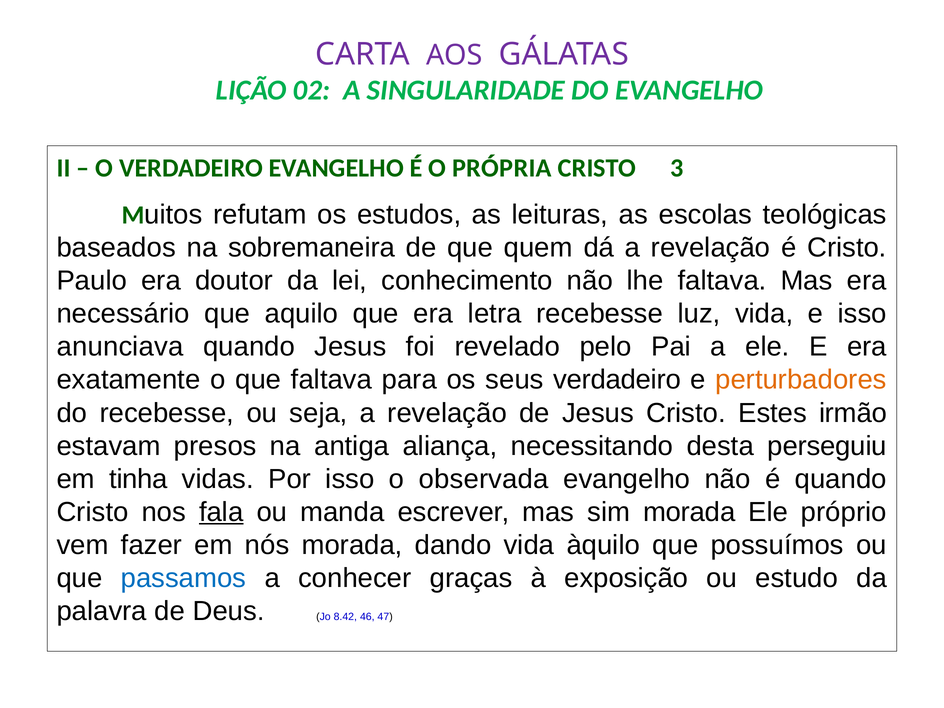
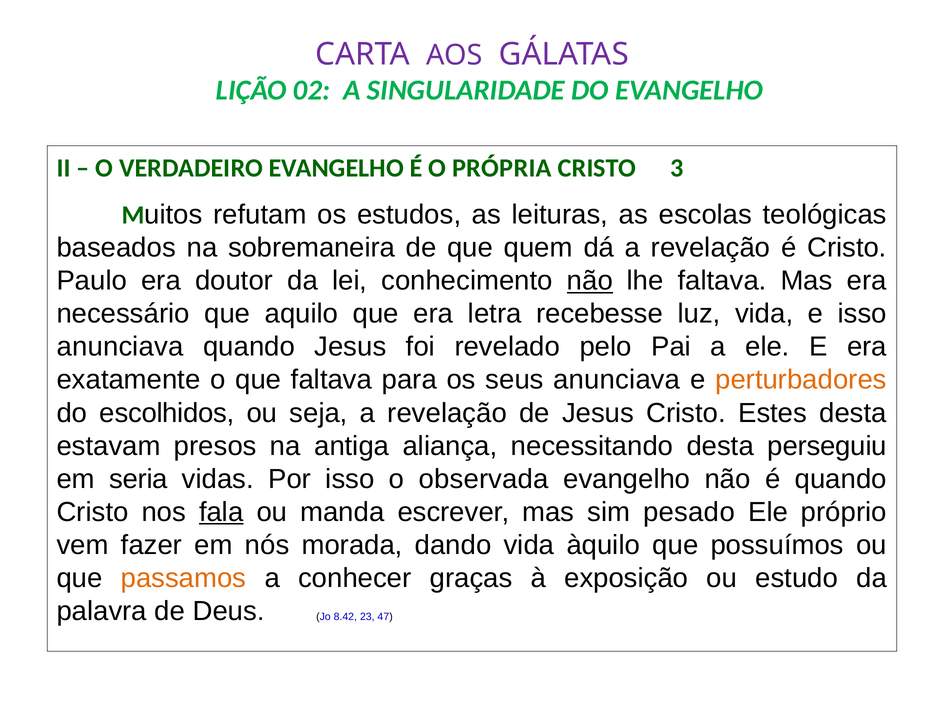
não underline: none -> present (590, 281)
seus verdadeiro: verdadeiro -> anunciava (617, 380)
do recebesse: recebesse -> escolhidos (167, 413)
Estes irmão: irmão -> desta (853, 413)
tinha: tinha -> seria (138, 479)
sim morada: morada -> pesado (689, 512)
passamos colour: blue -> orange (184, 578)
46: 46 -> 23 (367, 617)
